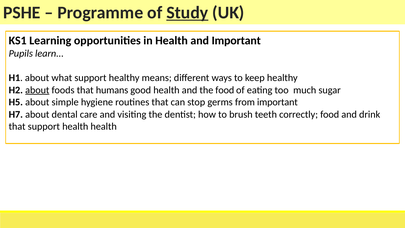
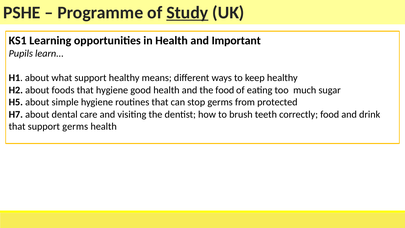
about underline: present -> none (37, 90)
that humans: humans -> hygiene (112, 90)
from important: important -> protected (277, 102)
support health: health -> germs (75, 126)
